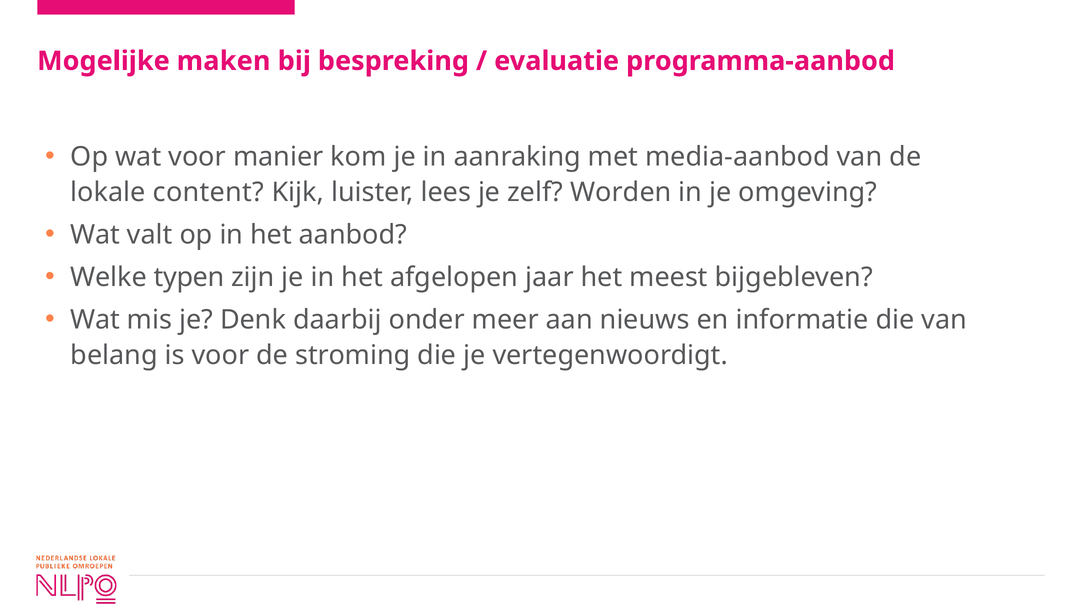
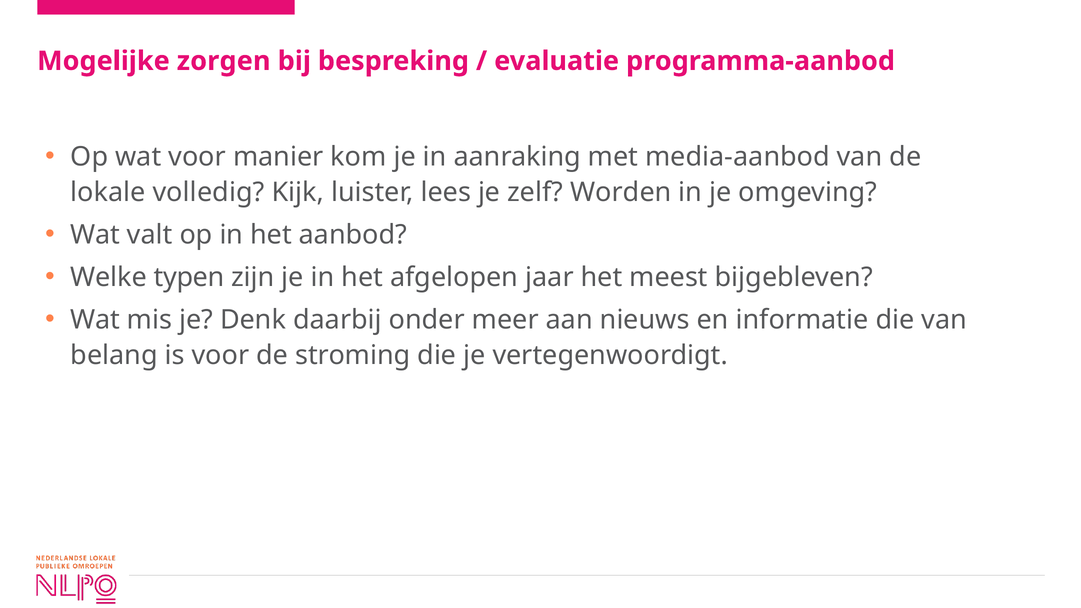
maken: maken -> zorgen (224, 61)
content: content -> volledig (209, 193)
